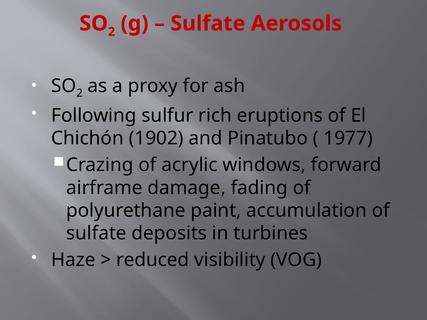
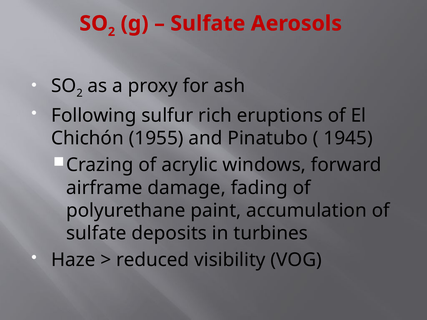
1902: 1902 -> 1955 (156, 139)
1977: 1977 -> 1945 (348, 139)
